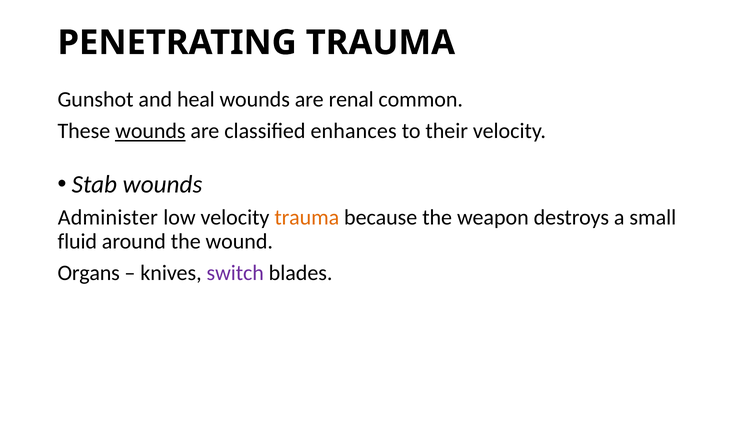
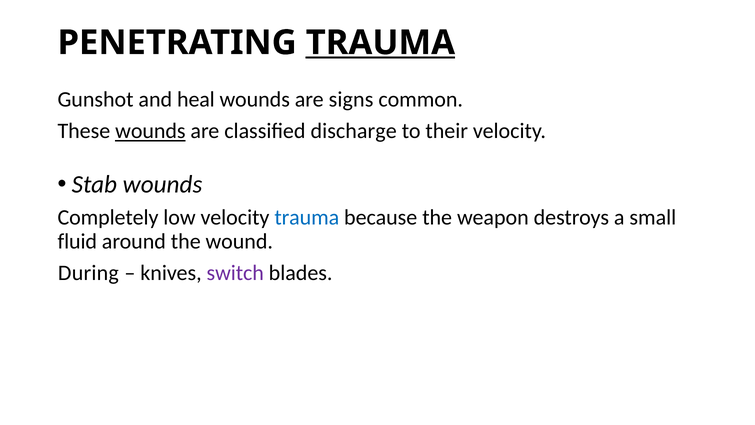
TRAUMA underline: none -> present (380, 43)
renal: renal -> signs (351, 99)
enhances: enhances -> discharge (354, 131)
Administer: Administer -> Completely (108, 218)
trauma colour: orange -> blue (307, 218)
Organs: Organs -> During (88, 273)
